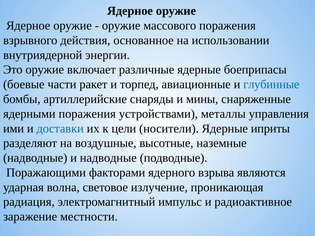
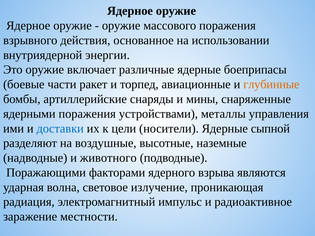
глубинные colour: blue -> orange (271, 84)
иприты: иприты -> сыпной (270, 129)
и надводные: надводные -> животного (108, 158)
